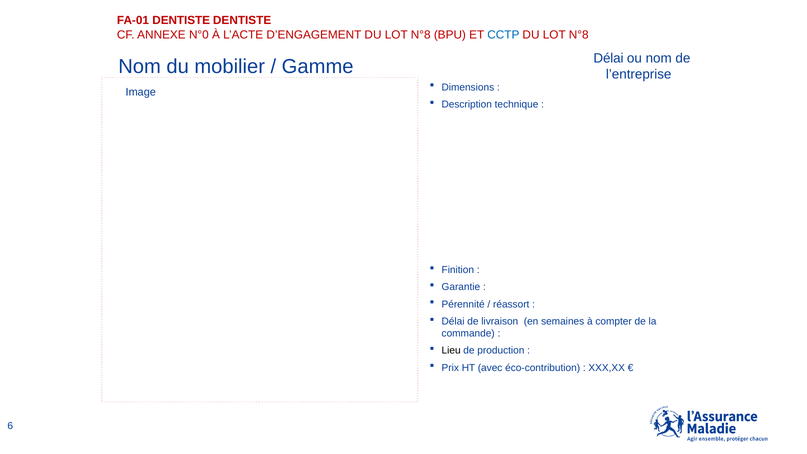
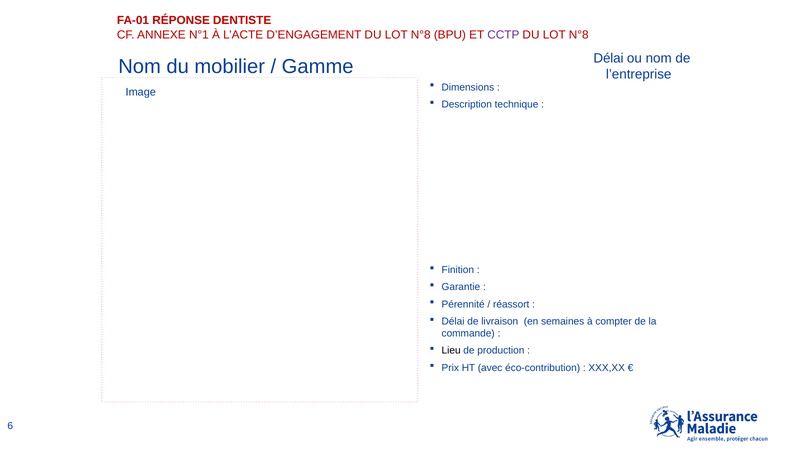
FA-01 DENTISTE: DENTISTE -> RÉPONSE (181, 20)
N°0: N°0 -> N°1 (199, 35)
CCTP colour: blue -> purple (503, 35)
